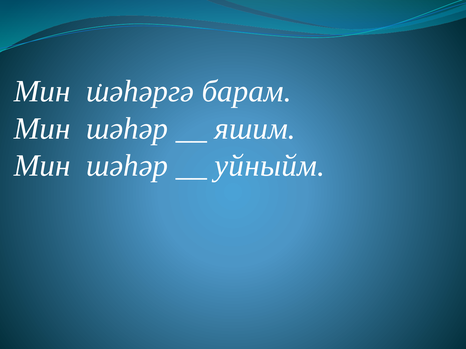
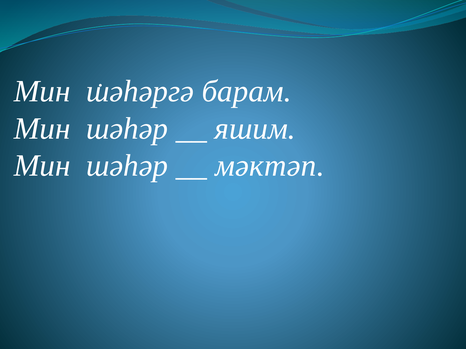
уйныйм: уйныйм -> мәктәп (270, 166)
